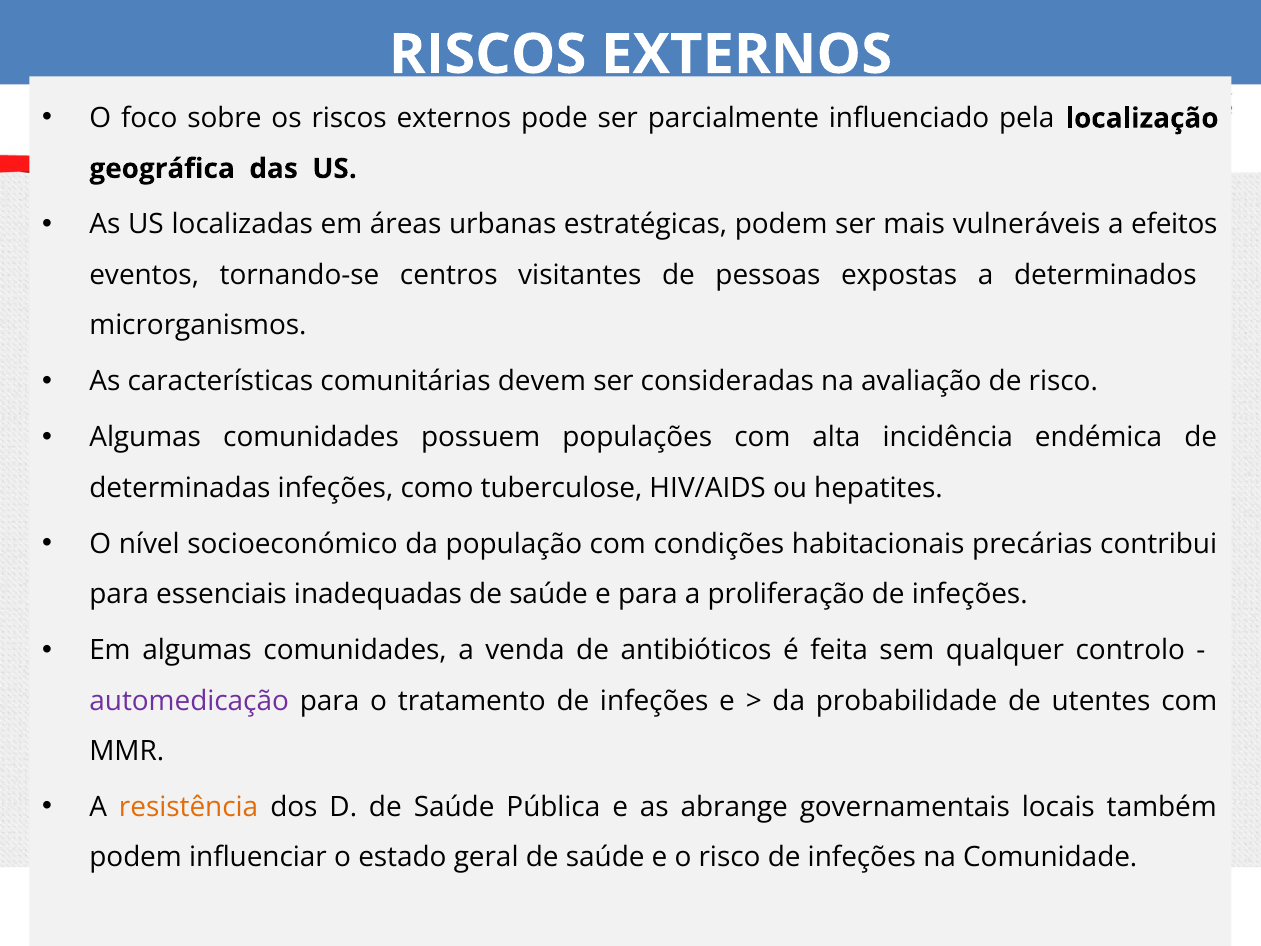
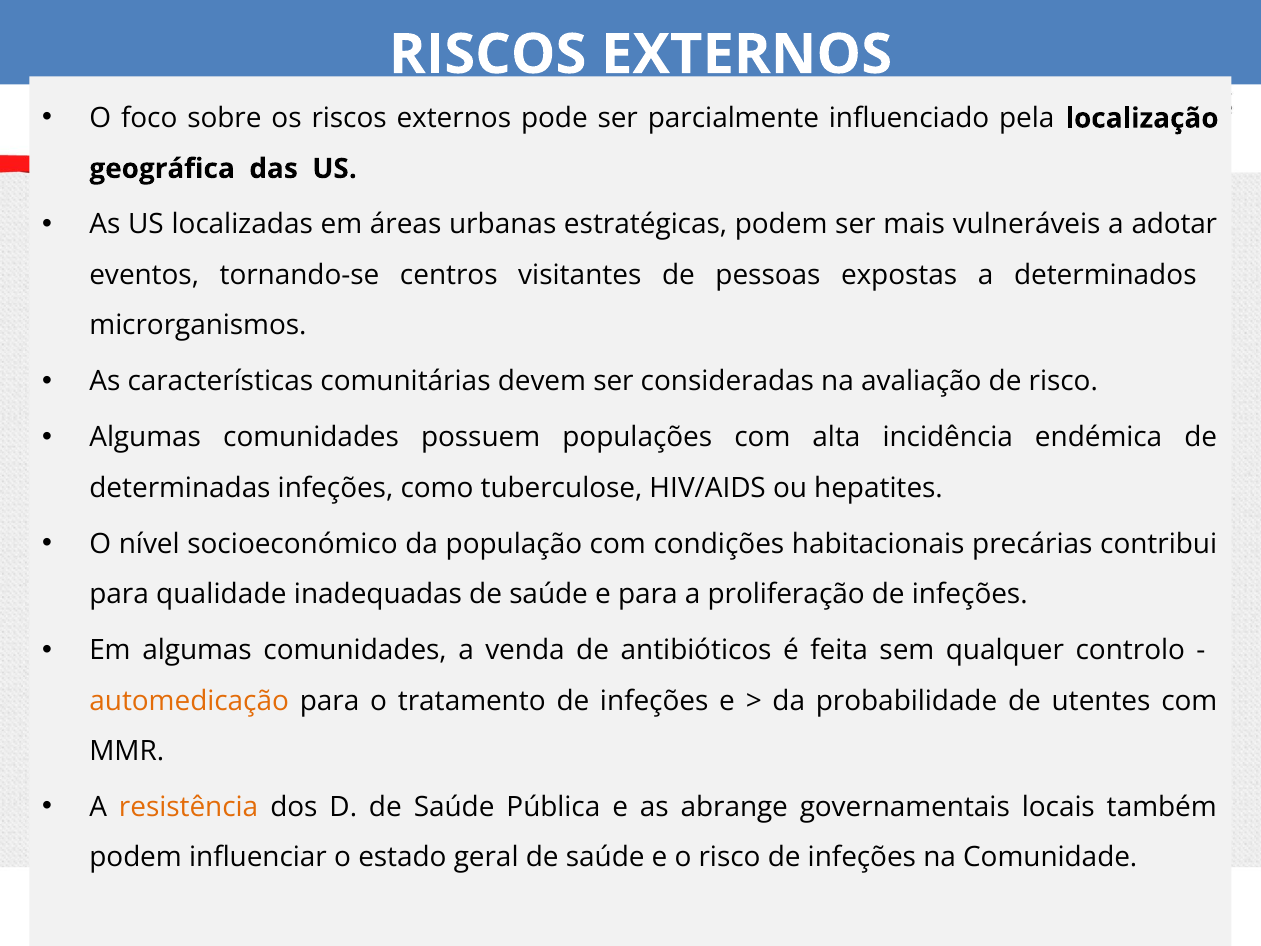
efeitos: efeitos -> adotar (1174, 225)
essenciais: essenciais -> qualidade (221, 594)
automedicação colour: purple -> orange (189, 701)
